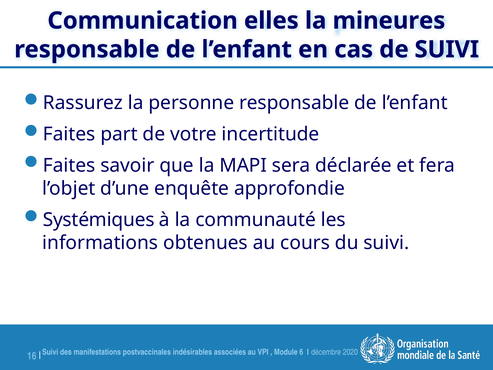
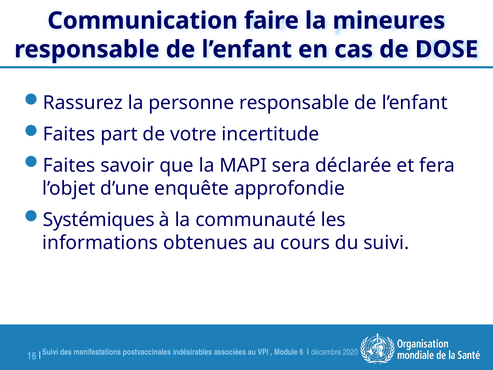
elles: elles -> faire (271, 21)
de SUIVI: SUIVI -> DOSE (447, 49)
